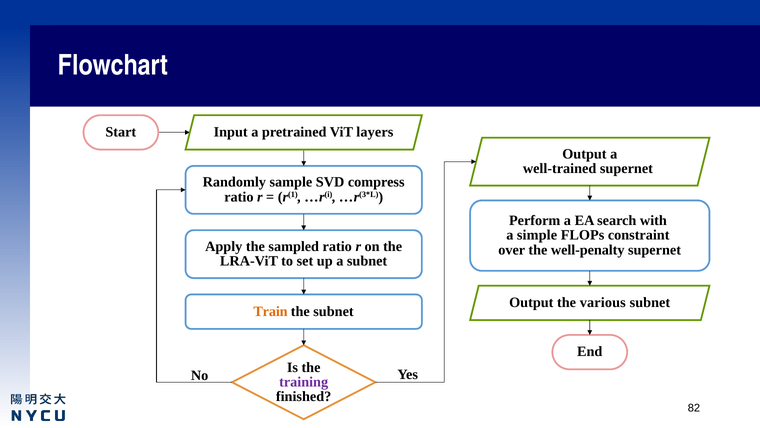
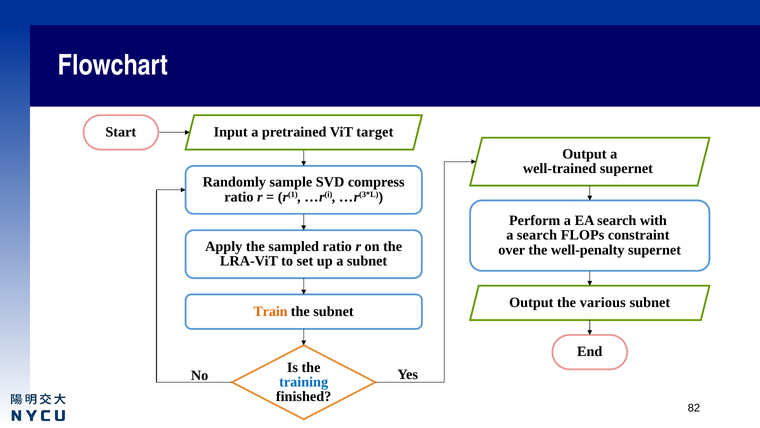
layers: layers -> target (375, 132)
a simple: simple -> search (537, 235)
training colour: purple -> blue (304, 381)
